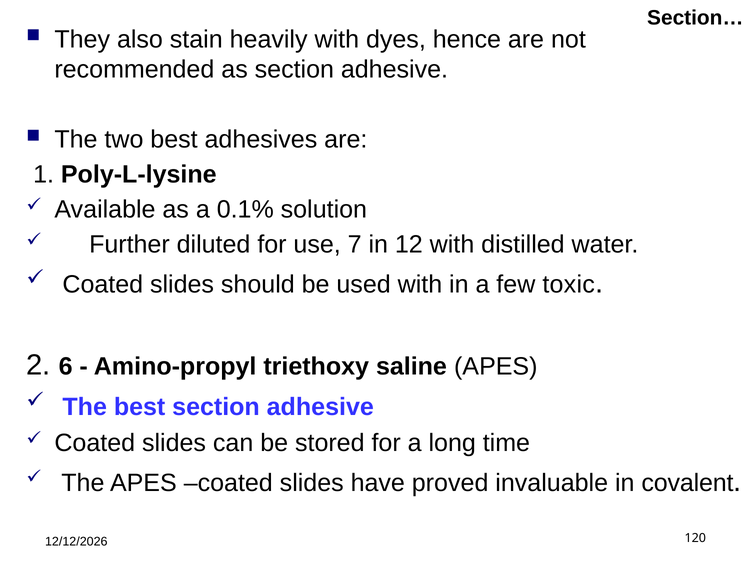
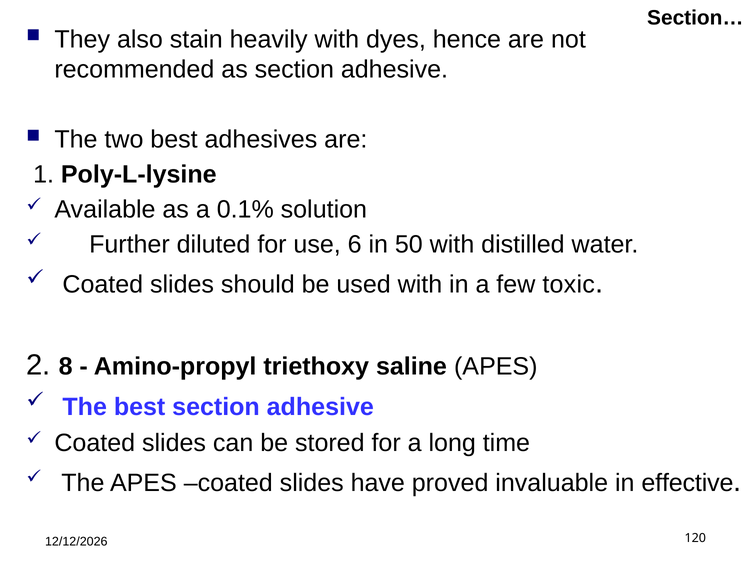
7: 7 -> 6 (355, 245)
12: 12 -> 50 (409, 245)
6: 6 -> 8 (66, 366)
covalent: covalent -> effective (687, 483)
